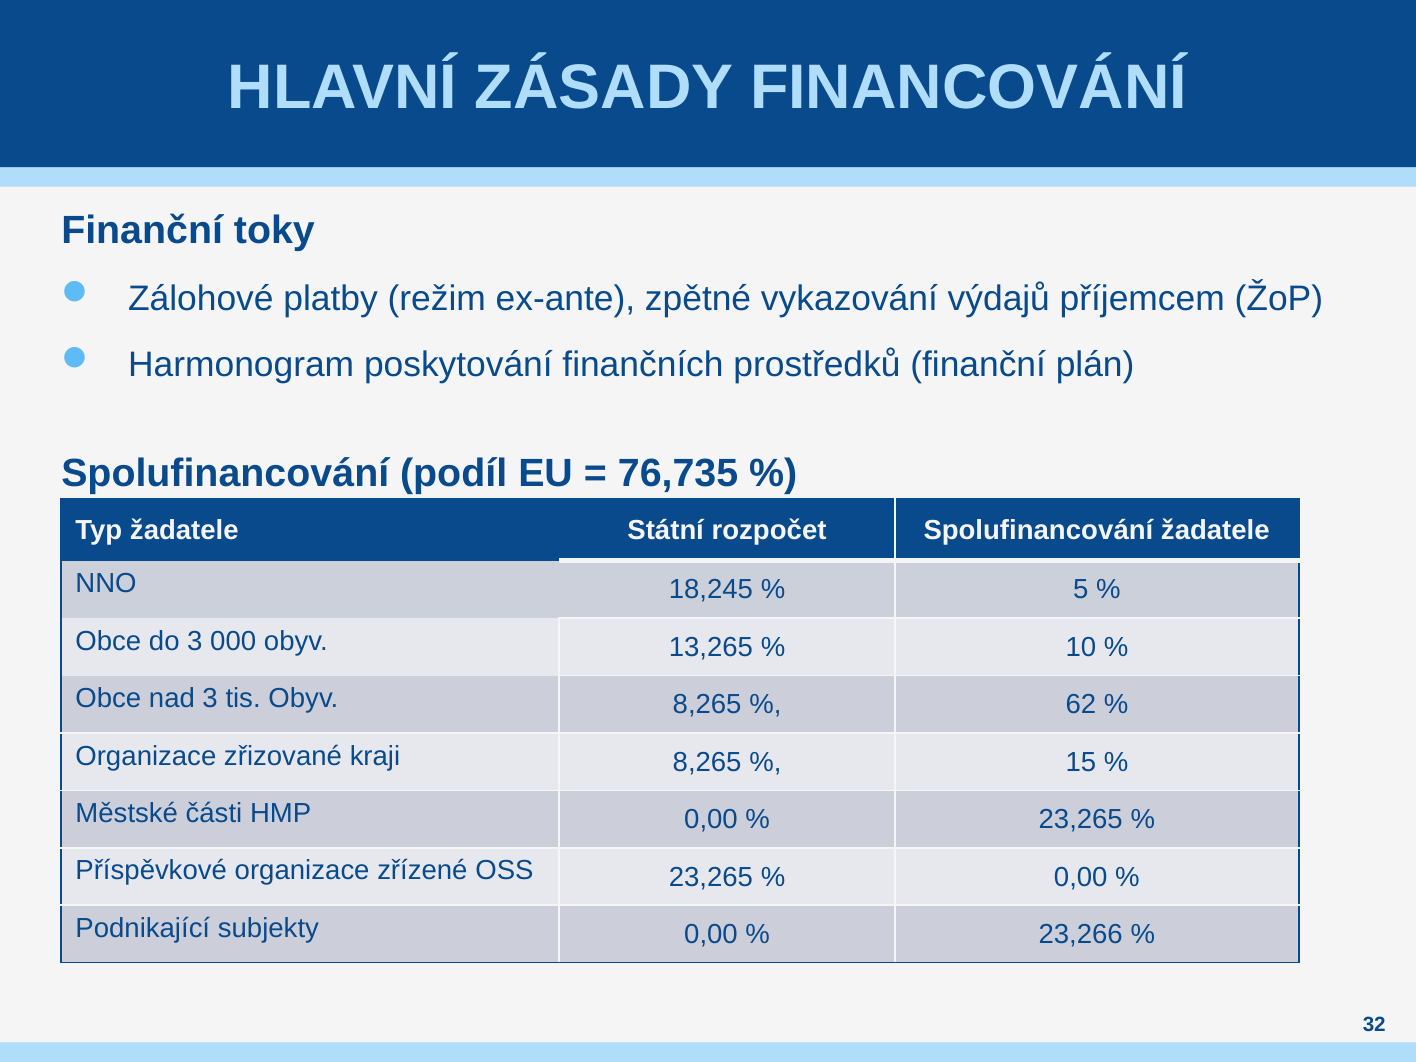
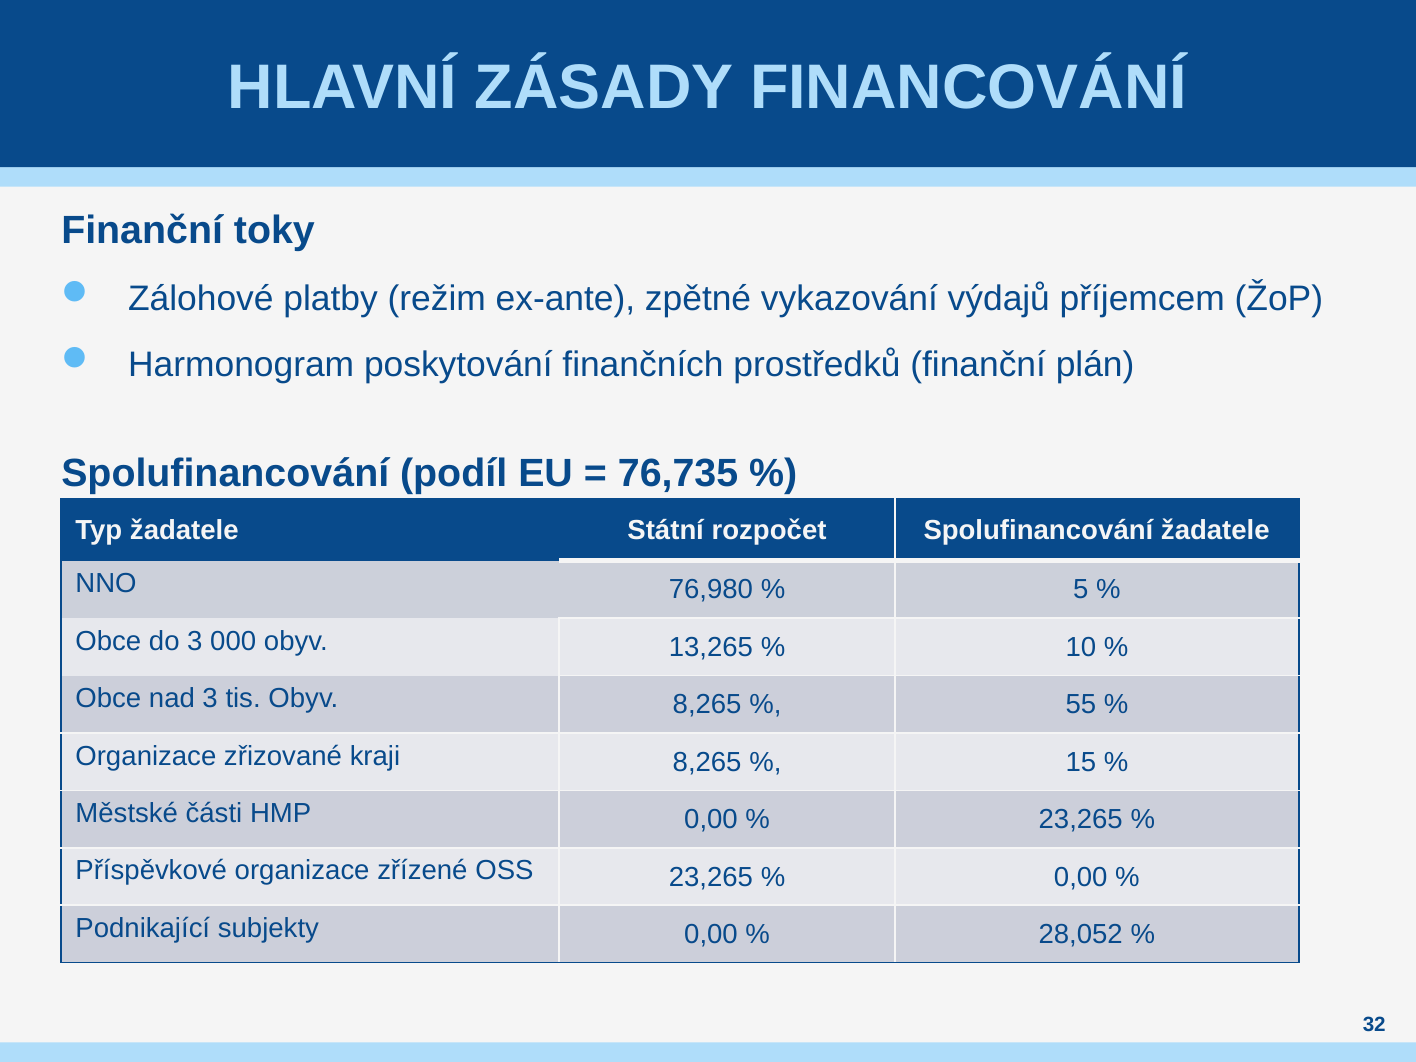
18,245: 18,245 -> 76,980 (711, 590)
62: 62 -> 55 (1081, 705)
23,266: 23,266 -> 28,052 (1081, 934)
